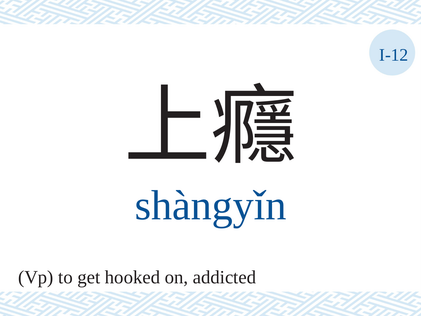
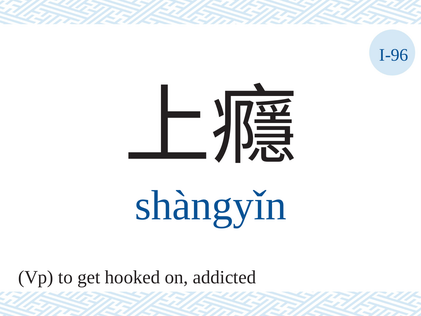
I-12: I-12 -> I-96 (394, 55)
